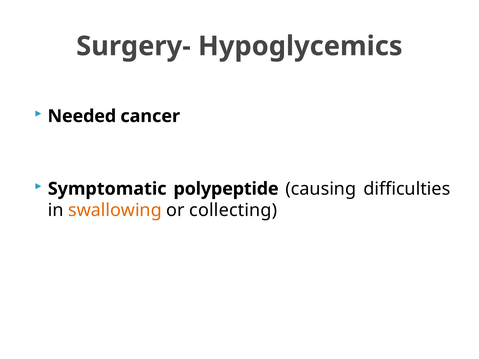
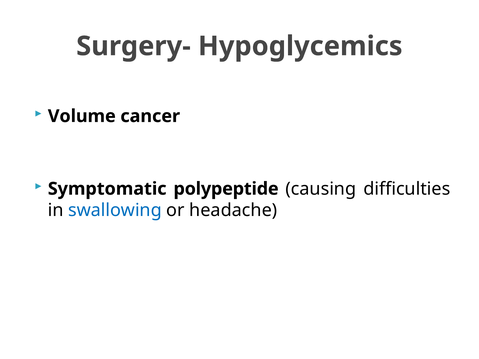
Needed: Needed -> Volume (82, 116)
swallowing colour: orange -> blue (115, 211)
collecting: collecting -> headache (233, 211)
